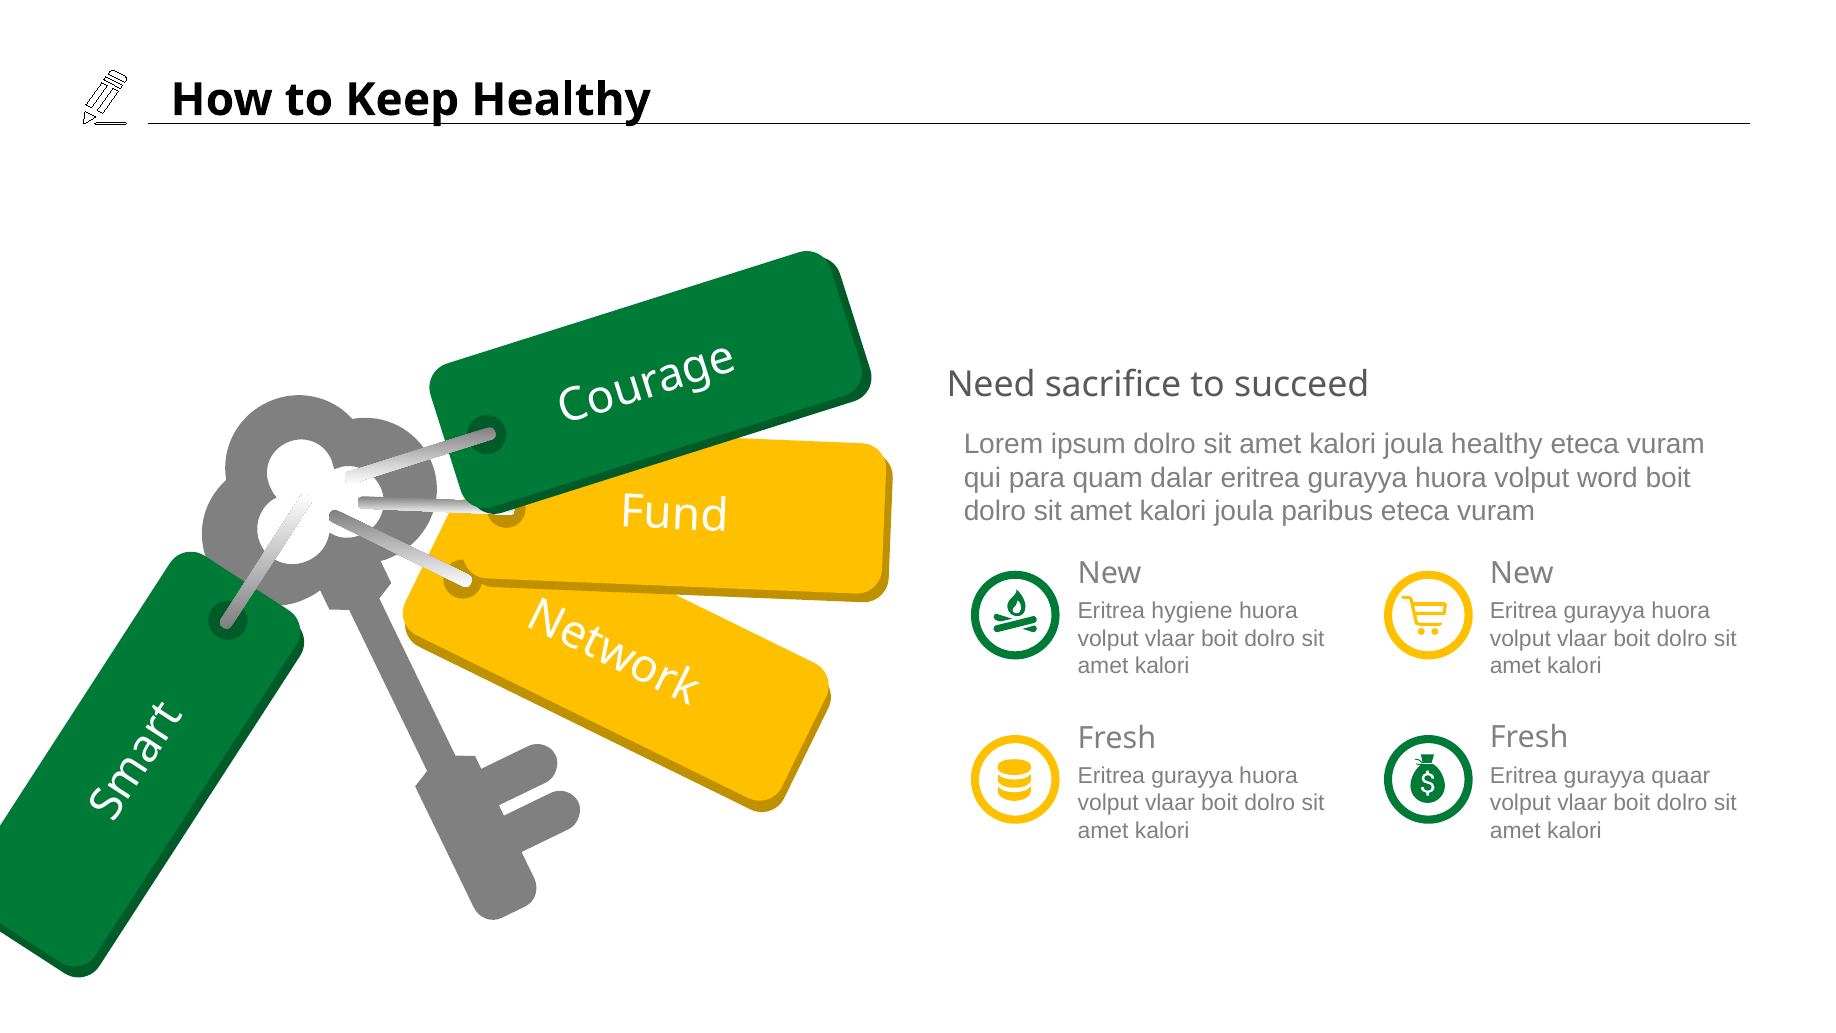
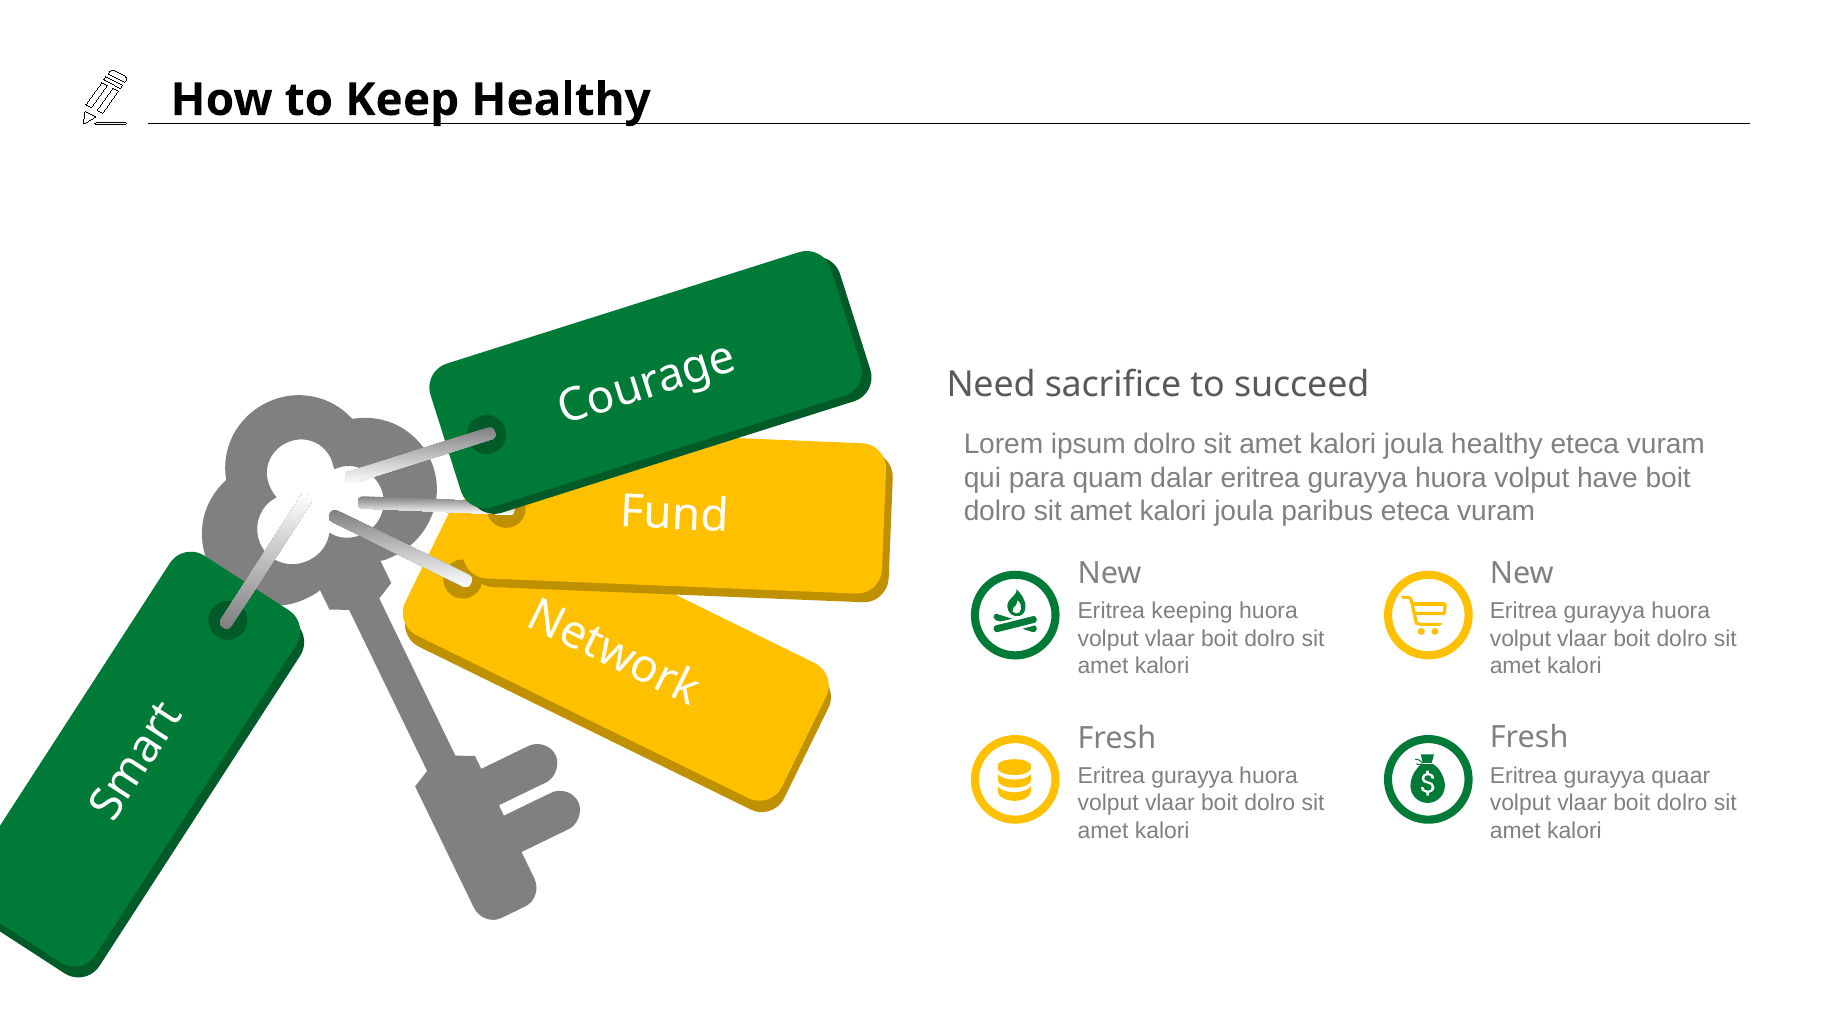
word: word -> have (1607, 478)
hygiene: hygiene -> keeping (1192, 611)
